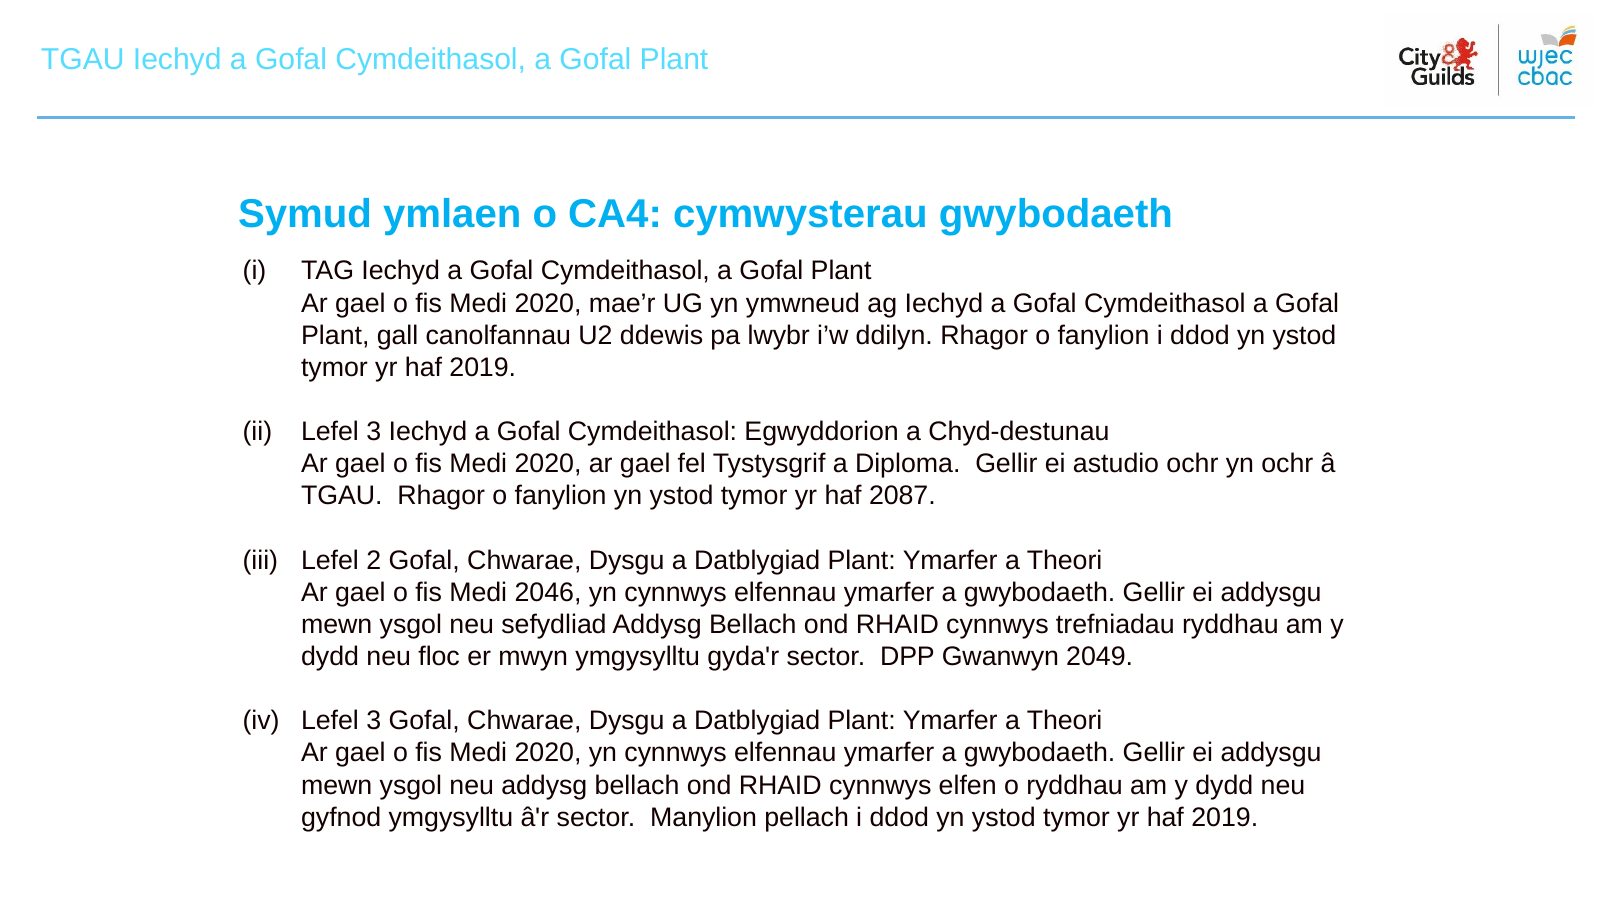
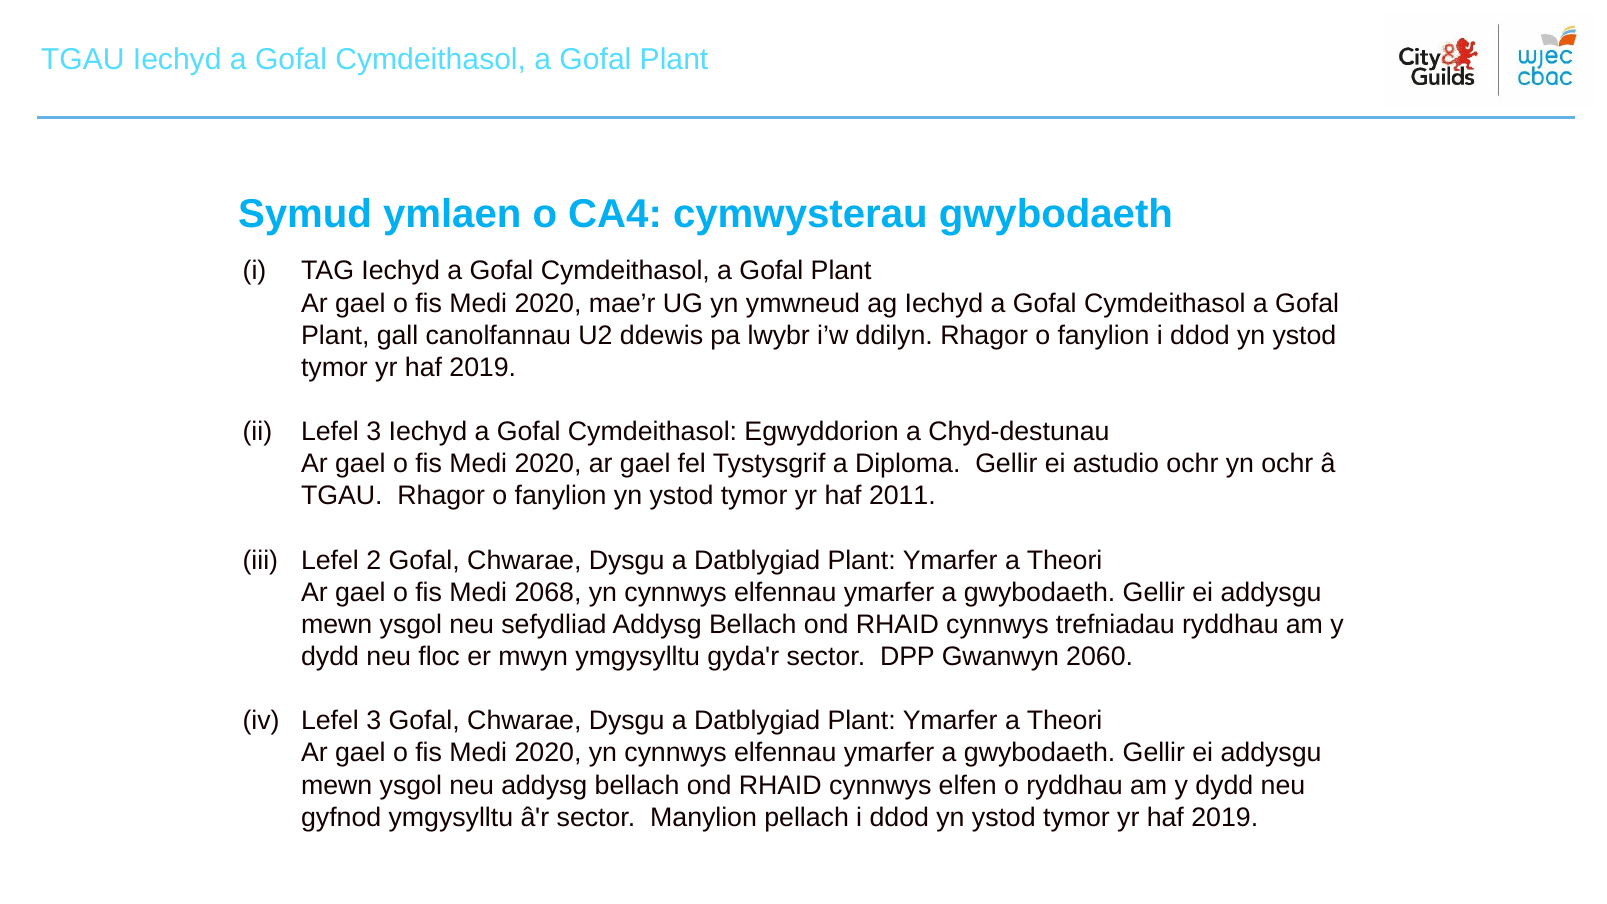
2087: 2087 -> 2011 (902, 496)
2046: 2046 -> 2068 (548, 592)
2049: 2049 -> 2060 (1100, 657)
